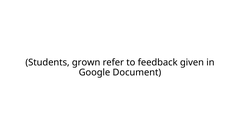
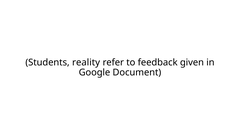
grown: grown -> reality (86, 62)
